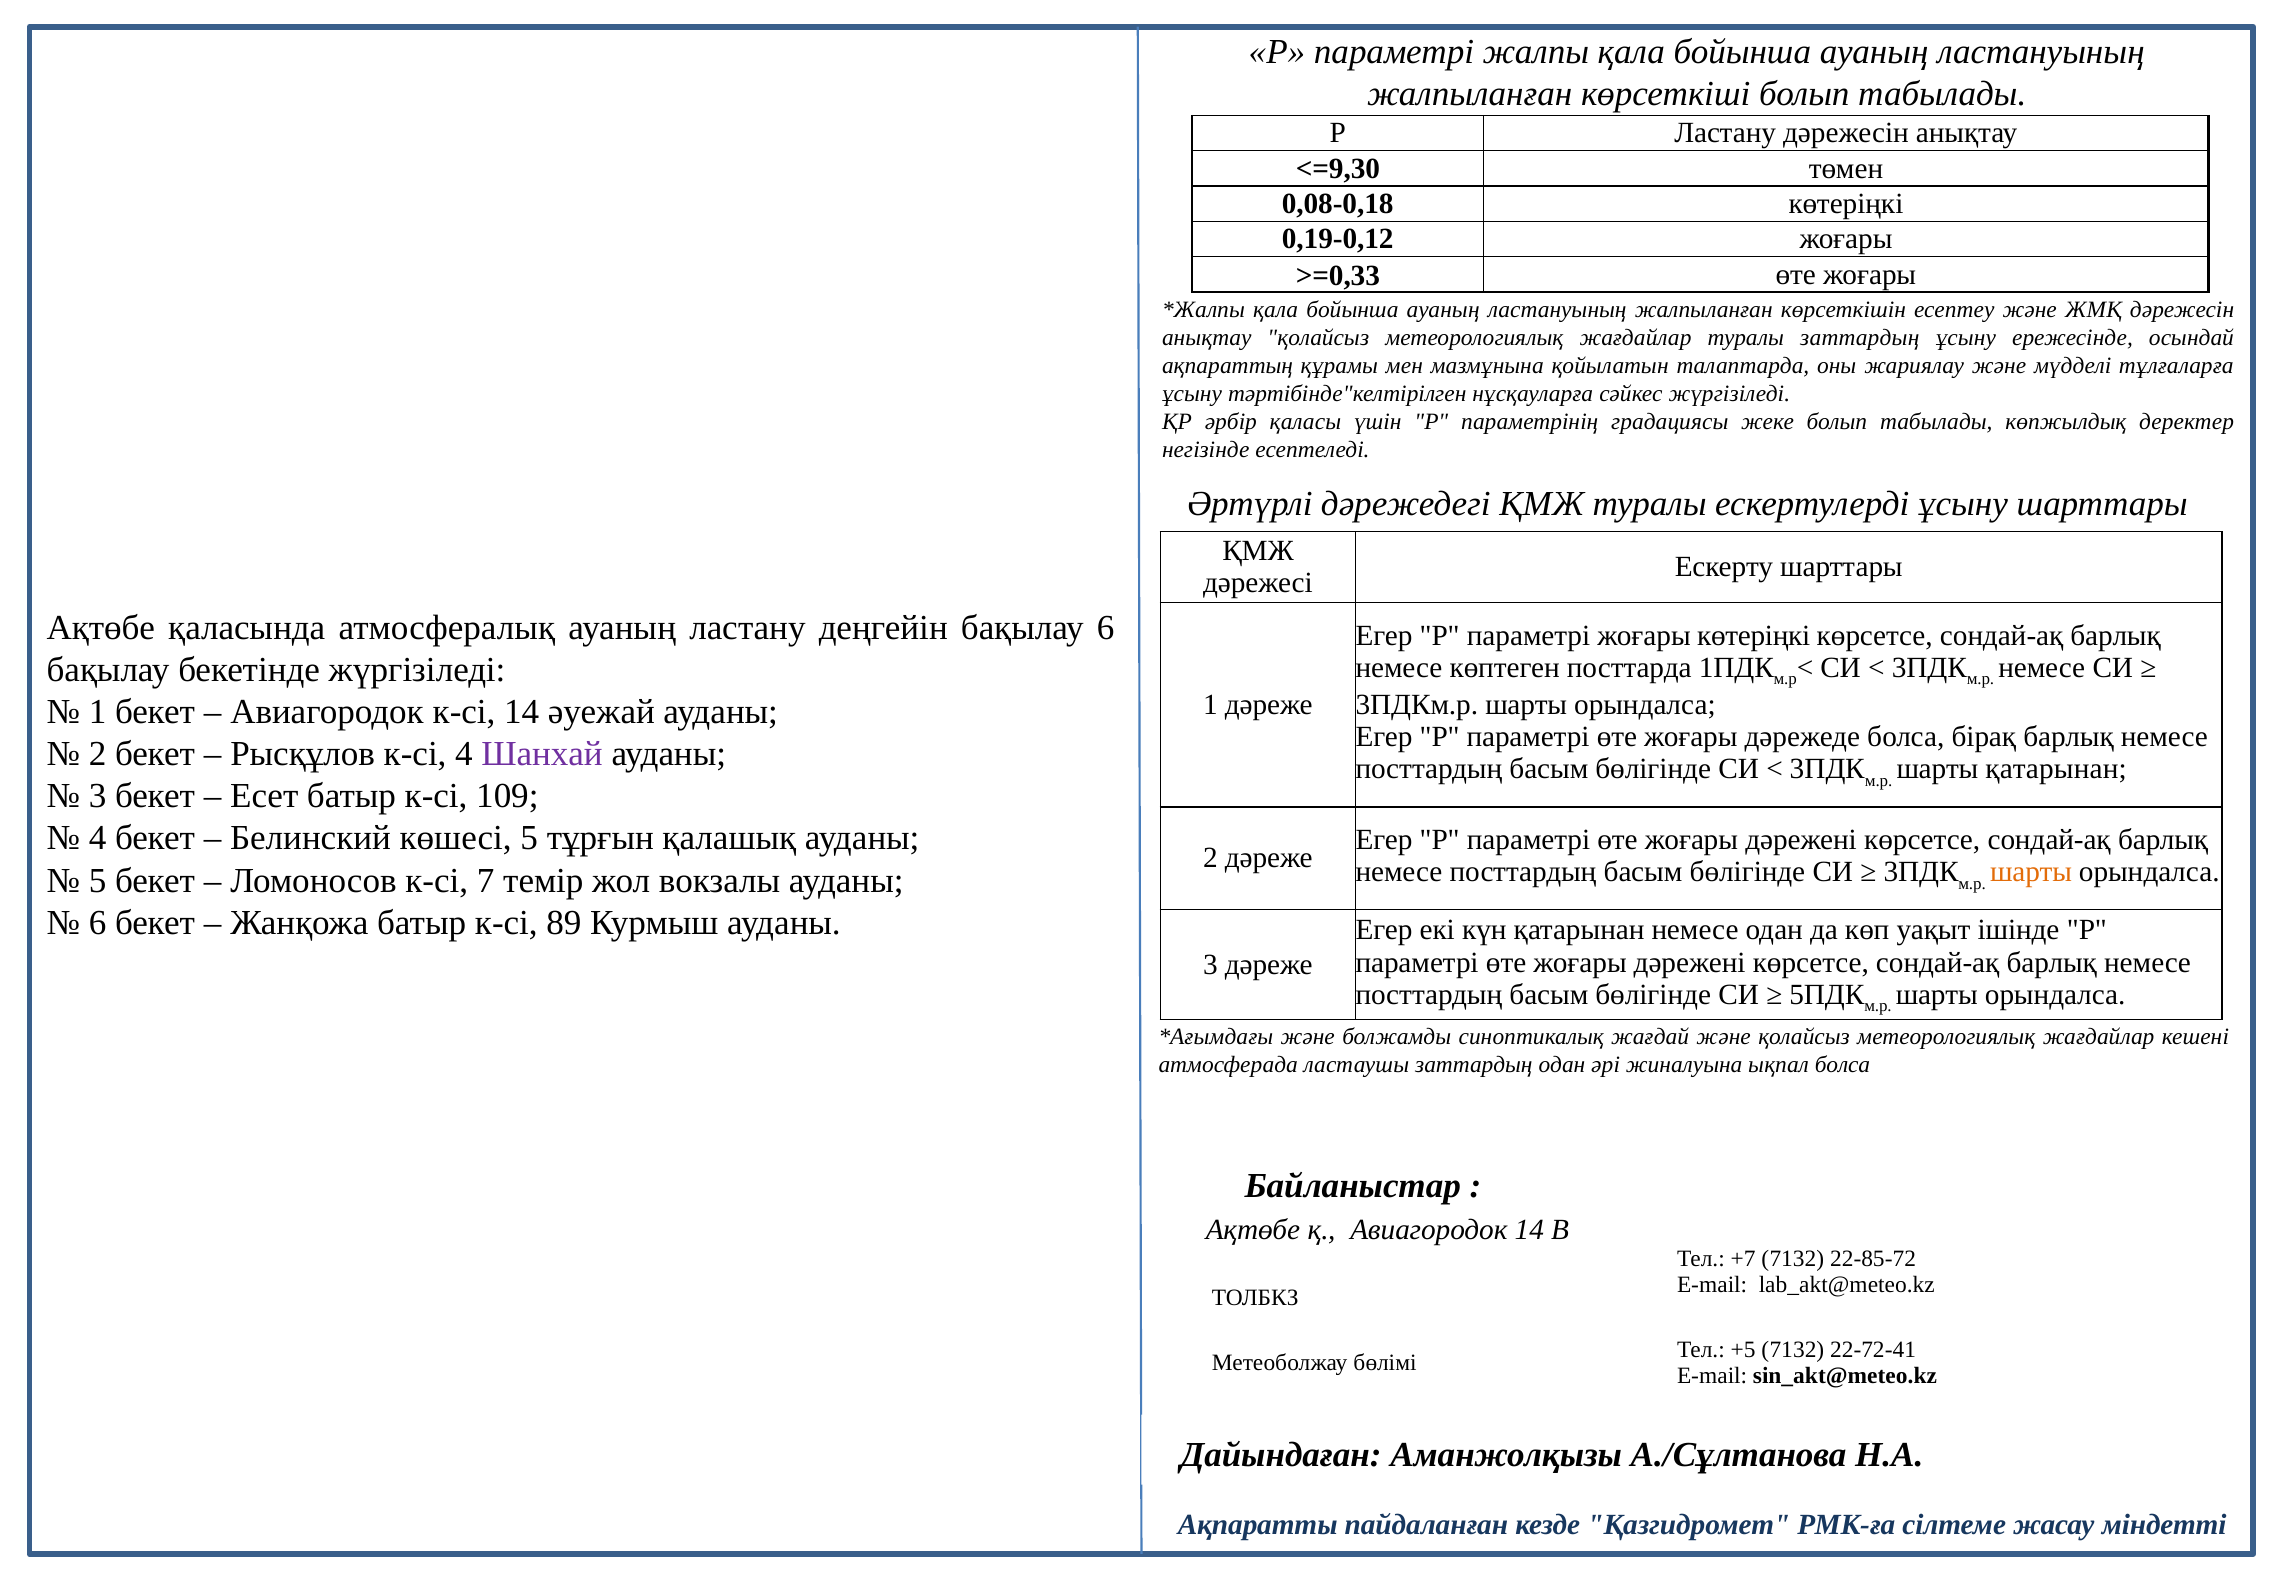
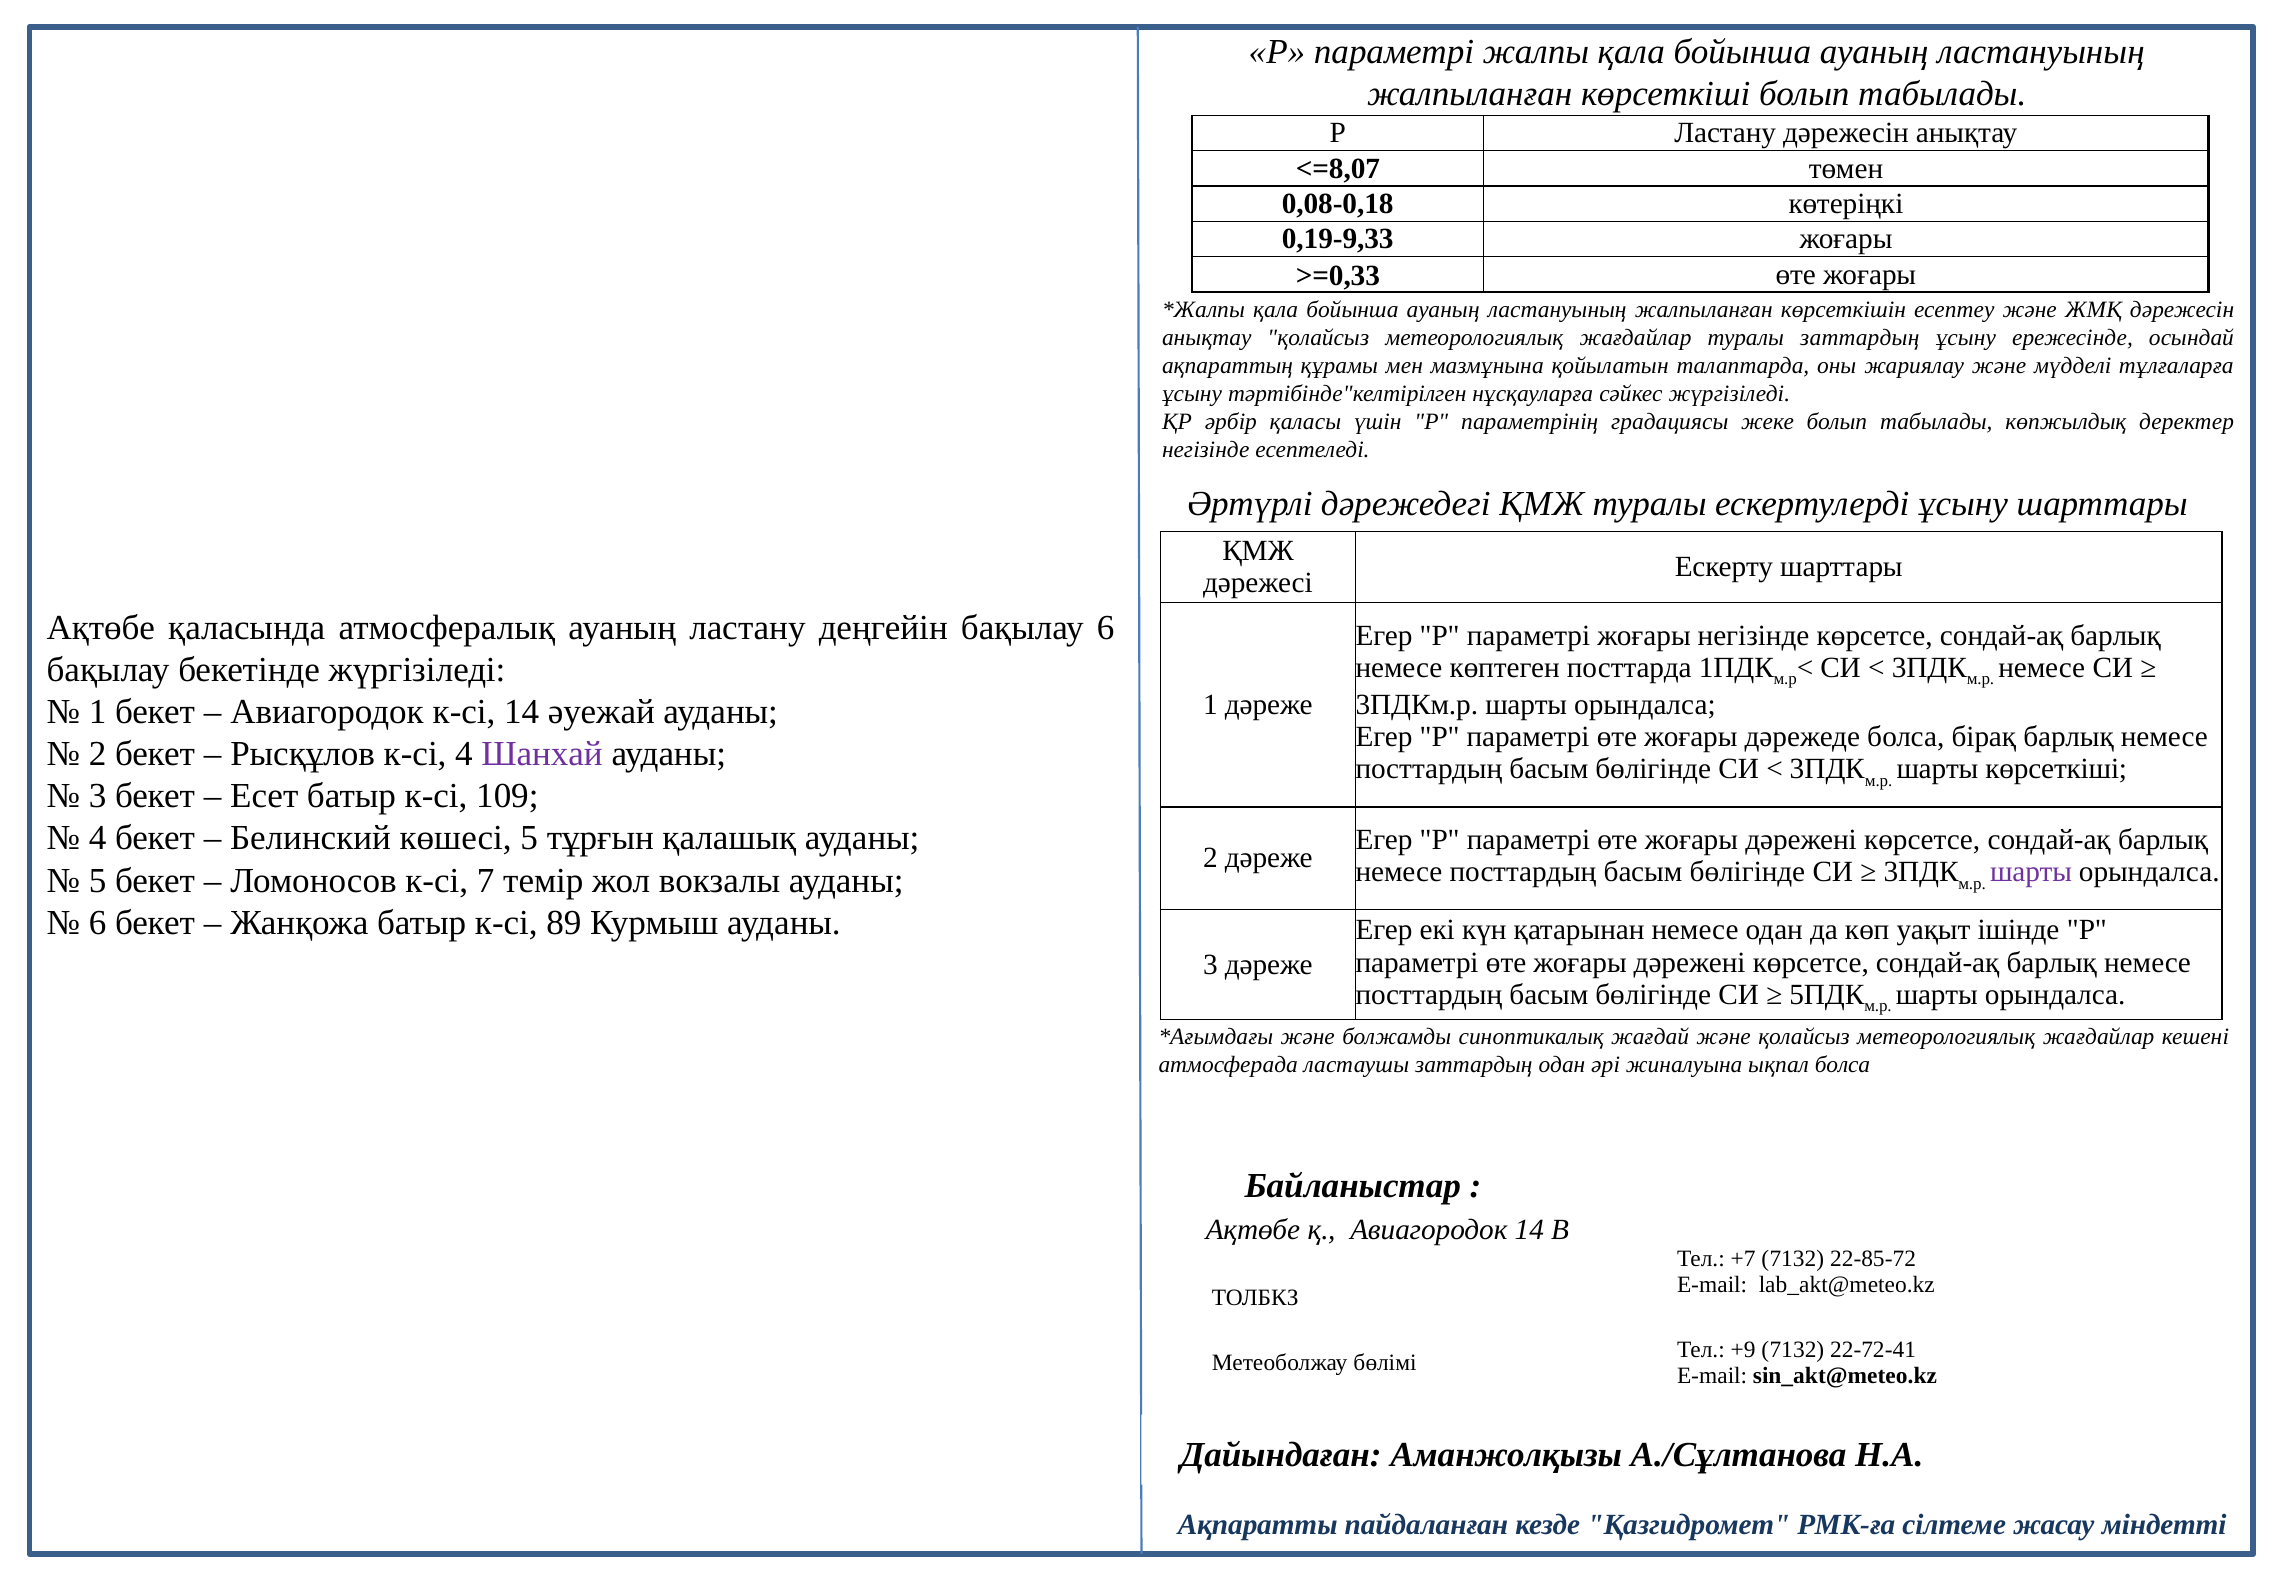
<=9,30: <=9,30 -> <=8,07 (1338, 169)
0,19-0,12: 0,19-0,12 -> 0,19-9,33 (1338, 239)
жоғары көтеріңкі: көтеріңкі -> негізінде (1754, 635)
шарты қатарынан: қатарынан -> көрсеткіші (2056, 769)
шарты colour: orange -> purple (2031, 872)
+5: +5 -> +9 (1743, 1350)
